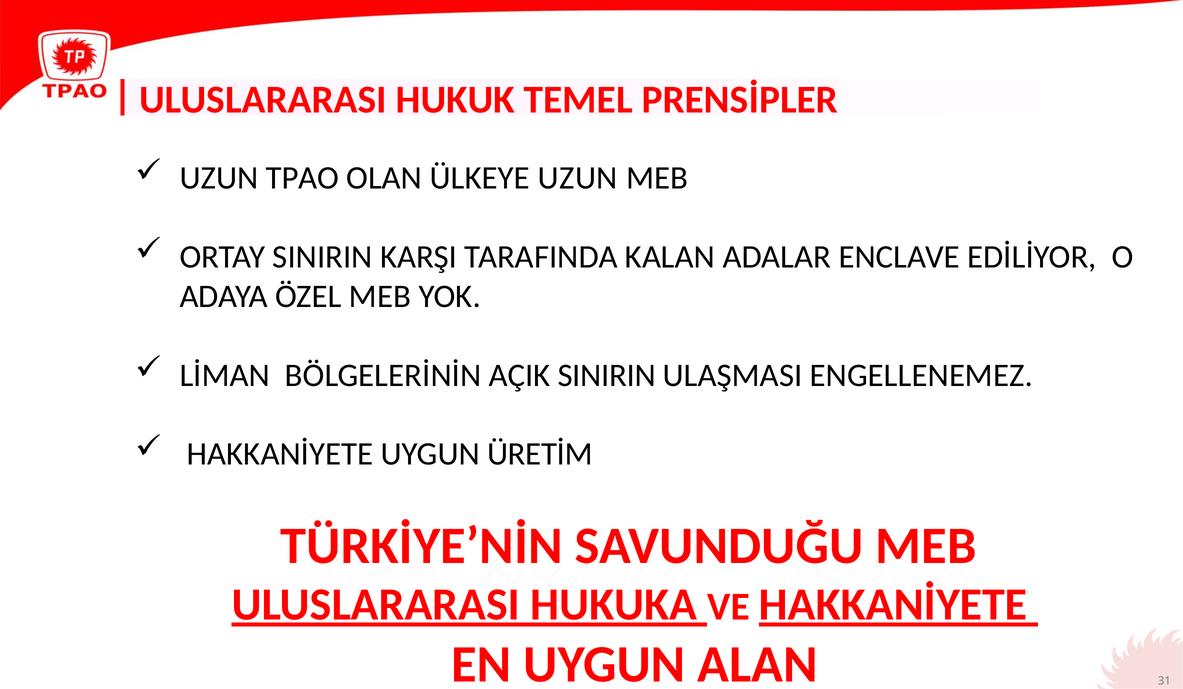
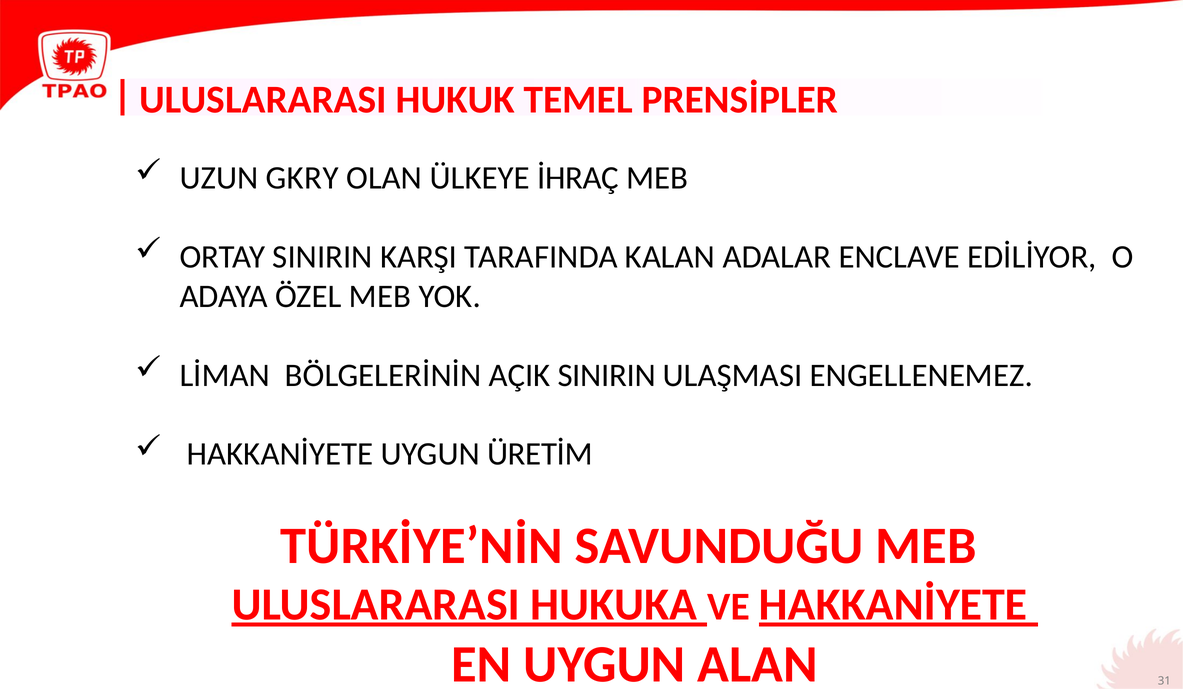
TPAO: TPAO -> GKRY (302, 178)
ÜLKEYE UZUN: UZUN -> İHRAÇ (578, 178)
